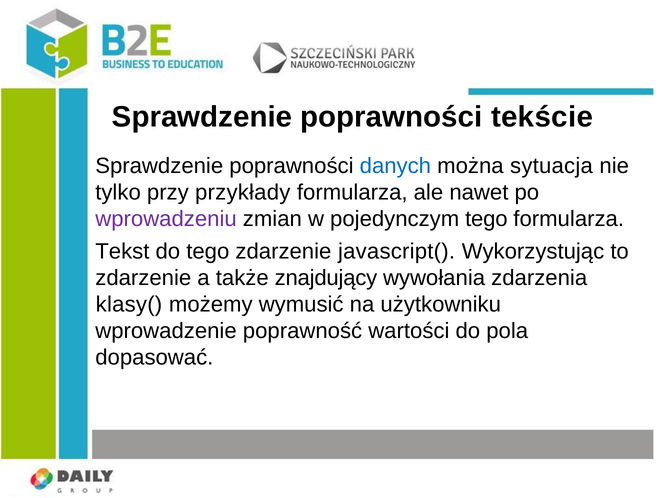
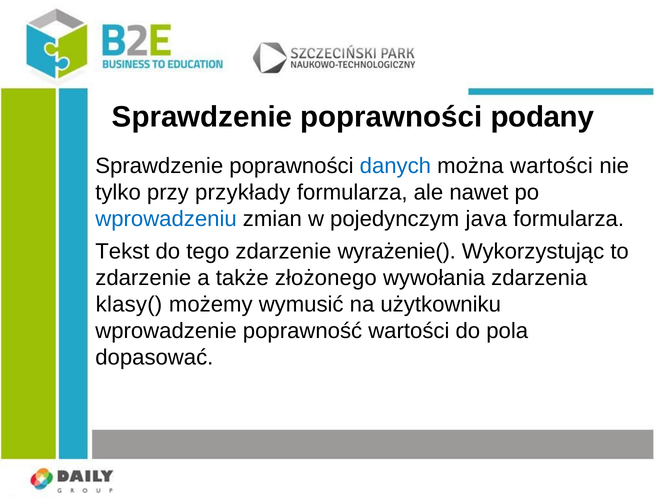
tekście: tekście -> podany (542, 117)
można sytuacja: sytuacja -> wartości (551, 166)
wprowadzeniu colour: purple -> blue (166, 219)
pojedynczym tego: tego -> java (486, 219)
javascript(: javascript( -> wyrażenie( (397, 251)
znajdujący: znajdujący -> złożonego (326, 278)
